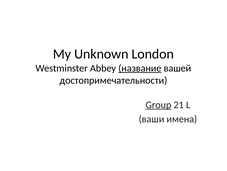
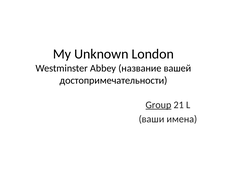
название underline: present -> none (140, 68)
